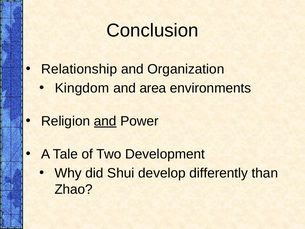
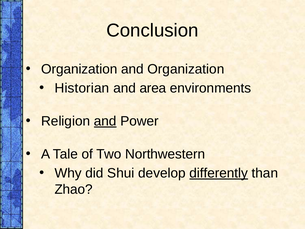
Relationship: Relationship -> Organization (79, 69)
Kingdom: Kingdom -> Historian (82, 88)
Development: Development -> Northwestern (165, 154)
differently underline: none -> present (219, 173)
